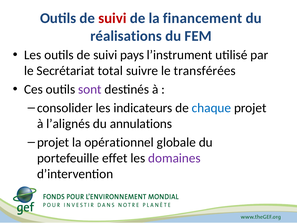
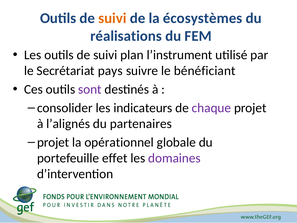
suivi colour: red -> orange (112, 18)
financement: financement -> écosystèmes (203, 18)
pays: pays -> plan (132, 55)
total: total -> pays (110, 71)
transférées: transférées -> bénéficiant (205, 71)
chaque colour: blue -> purple (211, 108)
annulations: annulations -> partenaires (141, 124)
